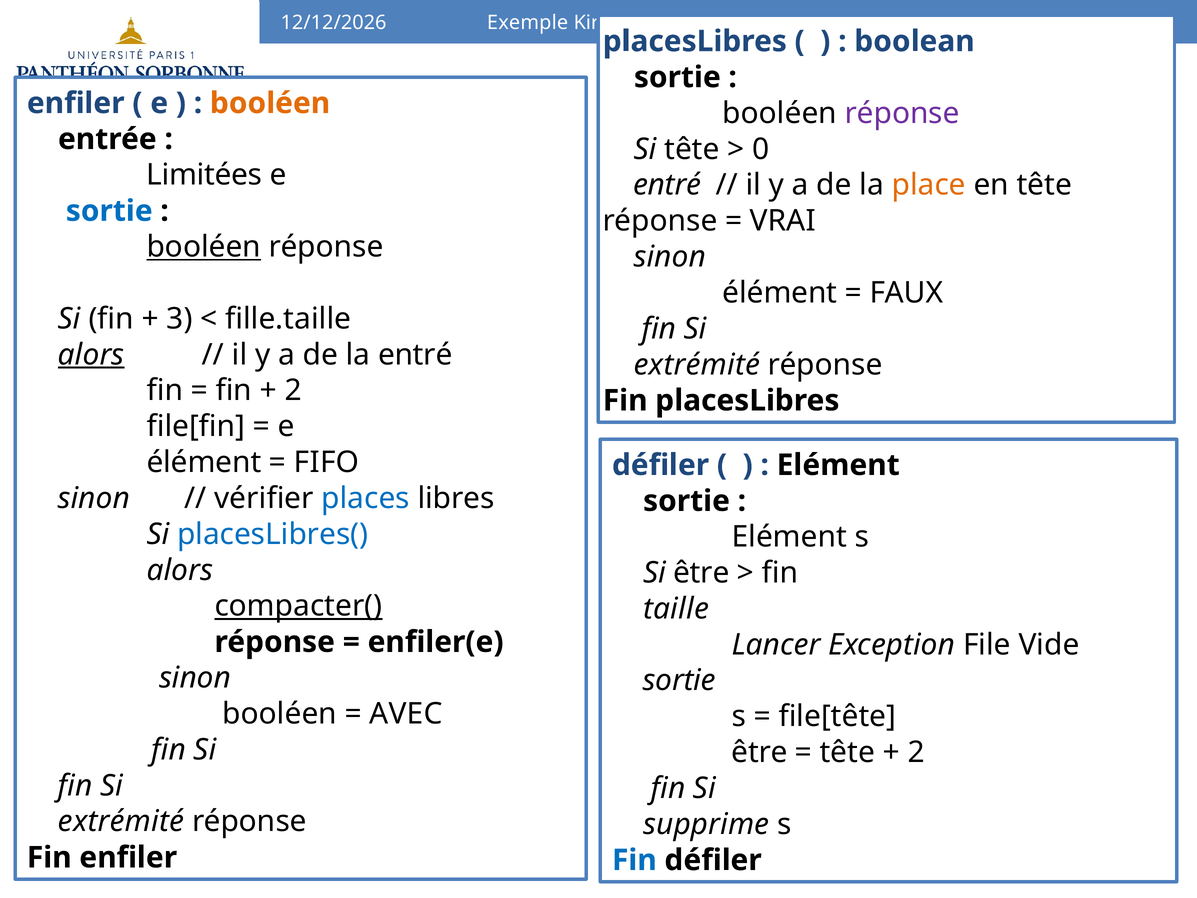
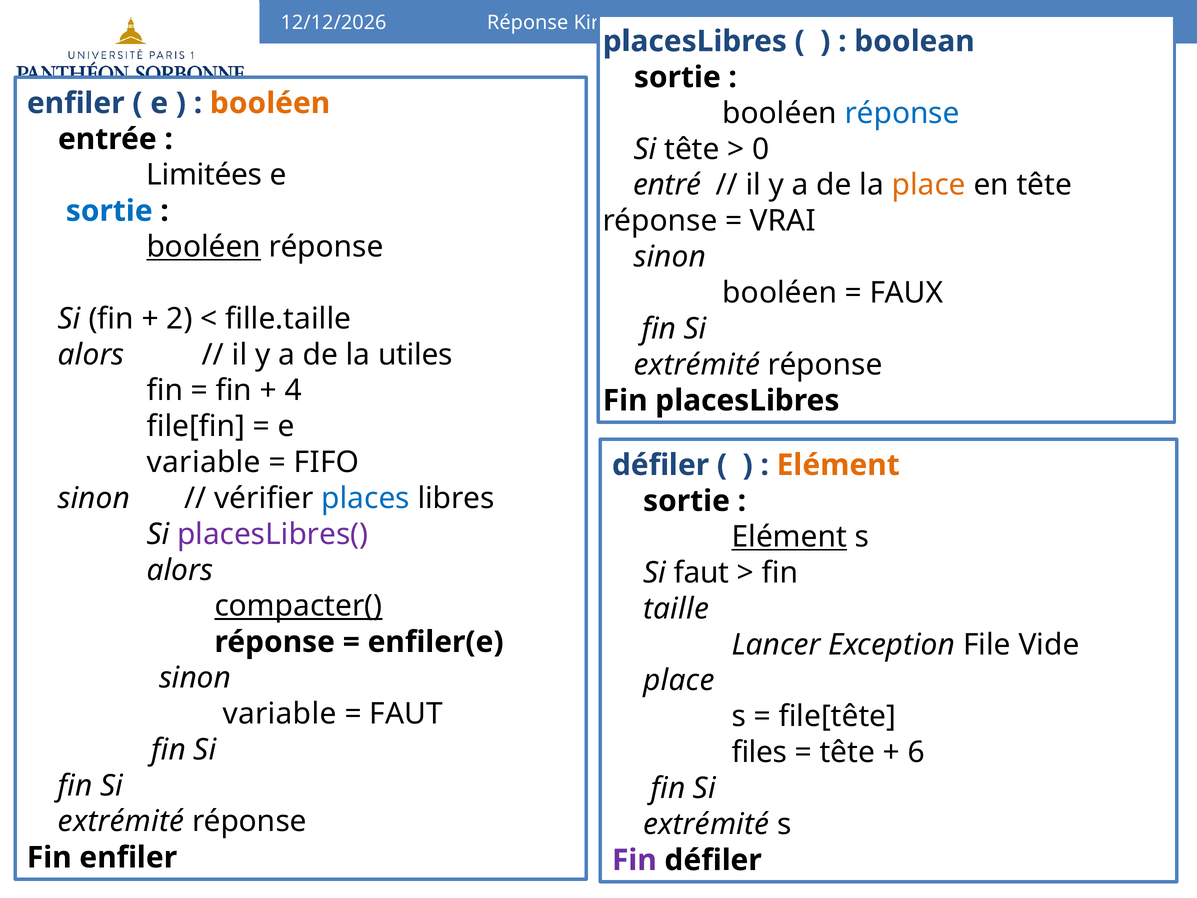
Exemple: Exemple -> Réponse (528, 23)
réponse colour: purple -> blue (902, 113)
élément: élément -> booléen (780, 293)
3: 3 -> 2 (180, 319)
alors underline: present -> none (91, 355)
la entré: entré -> utiles (415, 355)
2: 2 -> 4 (293, 390)
élément: élément -> variable (204, 462)
Elément colour: black -> orange (838, 465)
placesLibres( colour: blue -> purple (273, 534)
Elément underline: none -> present (789, 537)
Si être: être -> faut (701, 573)
sortie: sortie -> place (679, 680)
booléen: booléen -> variable (279, 714)
AVEC: AVEC -> FAUT (406, 714)
être: être -> files (759, 752)
2: 2 -> 6 (916, 752)
supprime: supprime -> extrémité (706, 824)
Fin colour: blue -> purple (634, 860)
